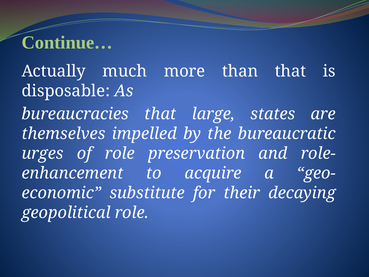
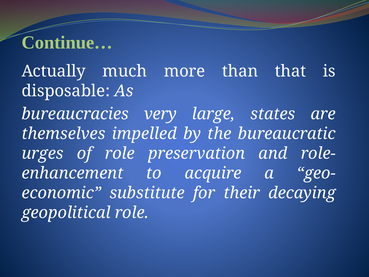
bureaucracies that: that -> very (160, 114)
